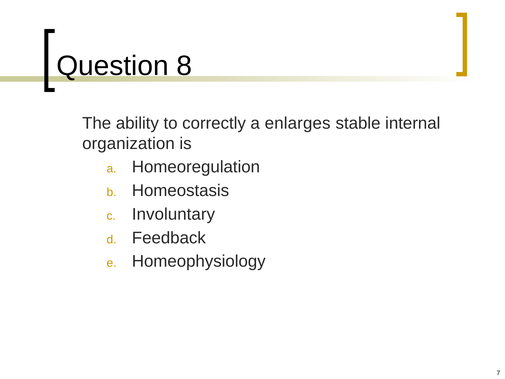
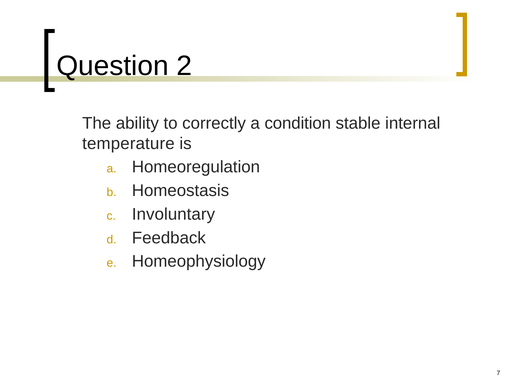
8: 8 -> 2 (184, 66)
enlarges: enlarges -> condition (298, 123)
organization: organization -> temperature (128, 143)
